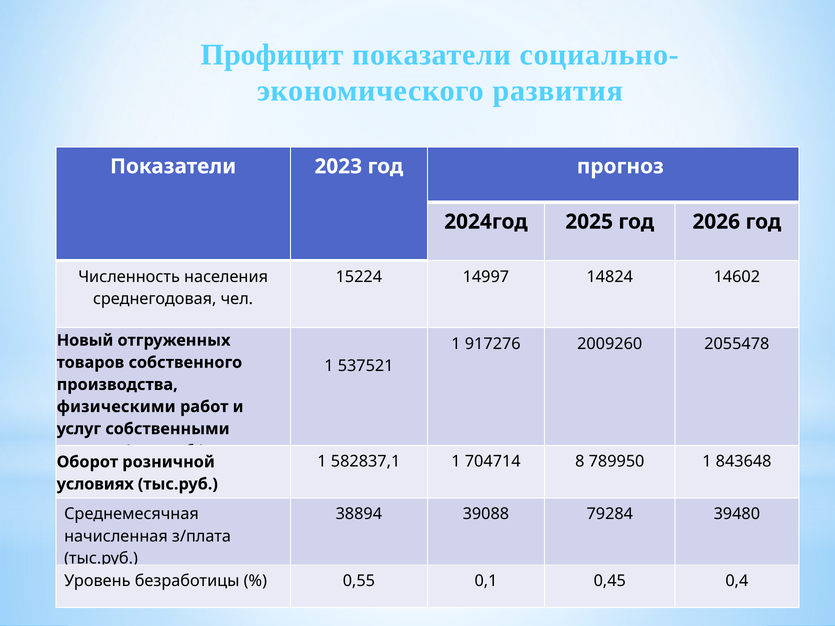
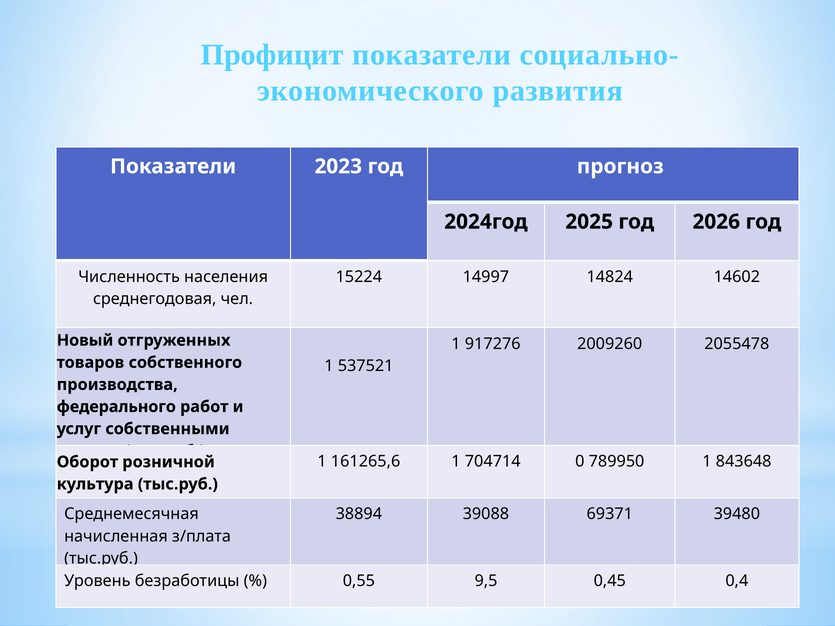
физическими: физическими -> федерального (116, 407)
582837,1: 582837,1 -> 161265,6 (366, 462)
8: 8 -> 0 (580, 462)
условиях: условиях -> культура (95, 484)
79284: 79284 -> 69371 (610, 514)
0,1: 0,1 -> 9,5 (486, 581)
